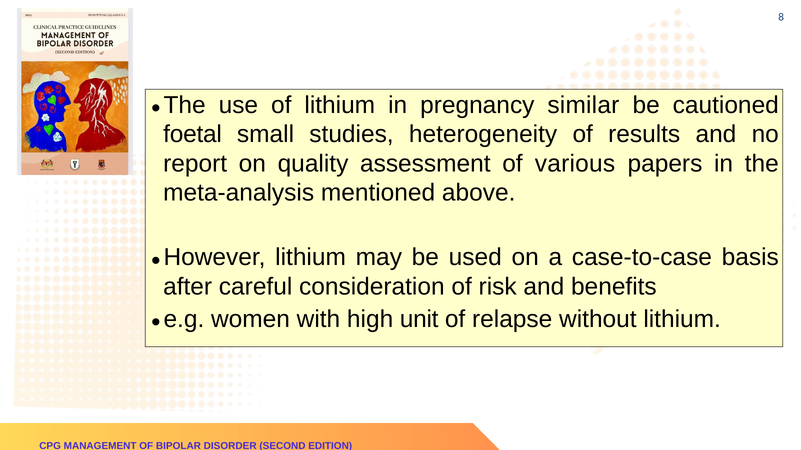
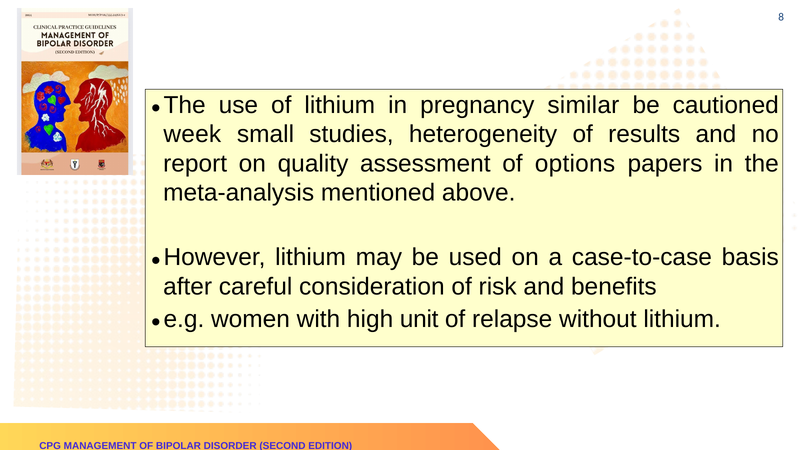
foetal: foetal -> week (192, 134)
various: various -> options (575, 164)
